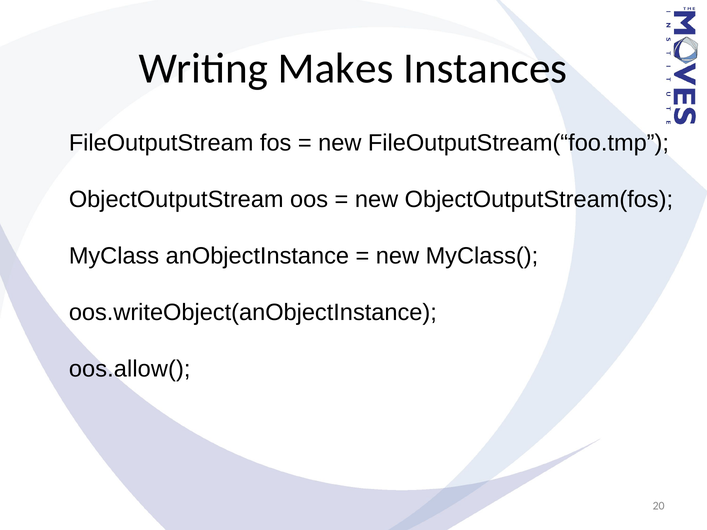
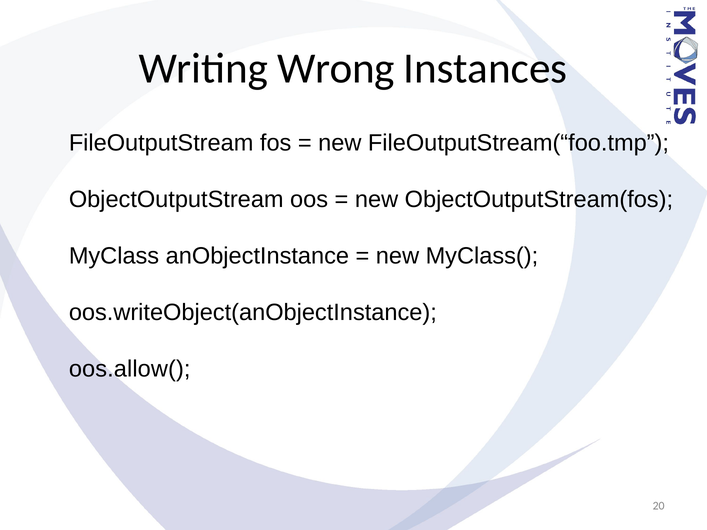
Makes: Makes -> Wrong (336, 68)
